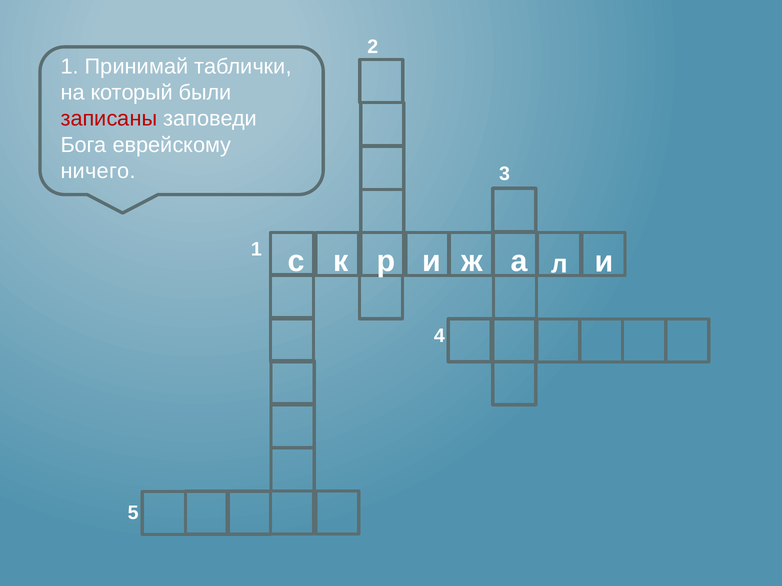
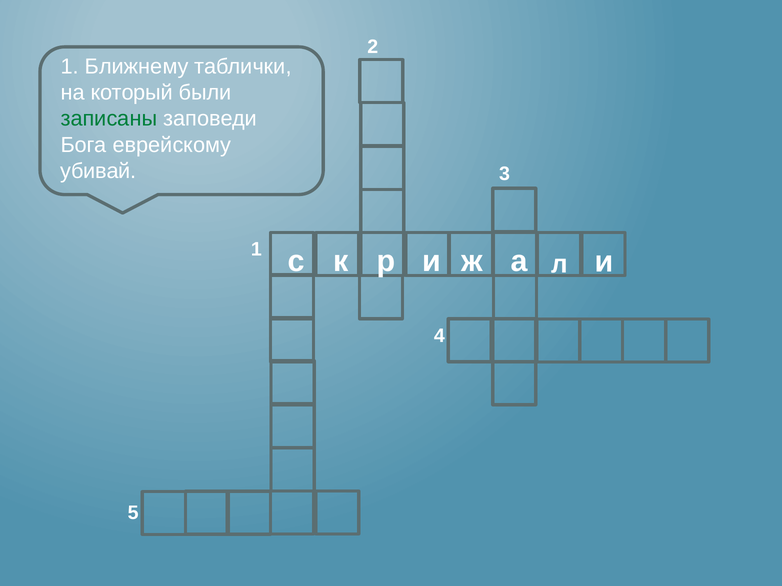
Принимай: Принимай -> Ближнему (137, 67)
записаны colour: red -> green (109, 119)
ничего: ничего -> убивай (98, 171)
